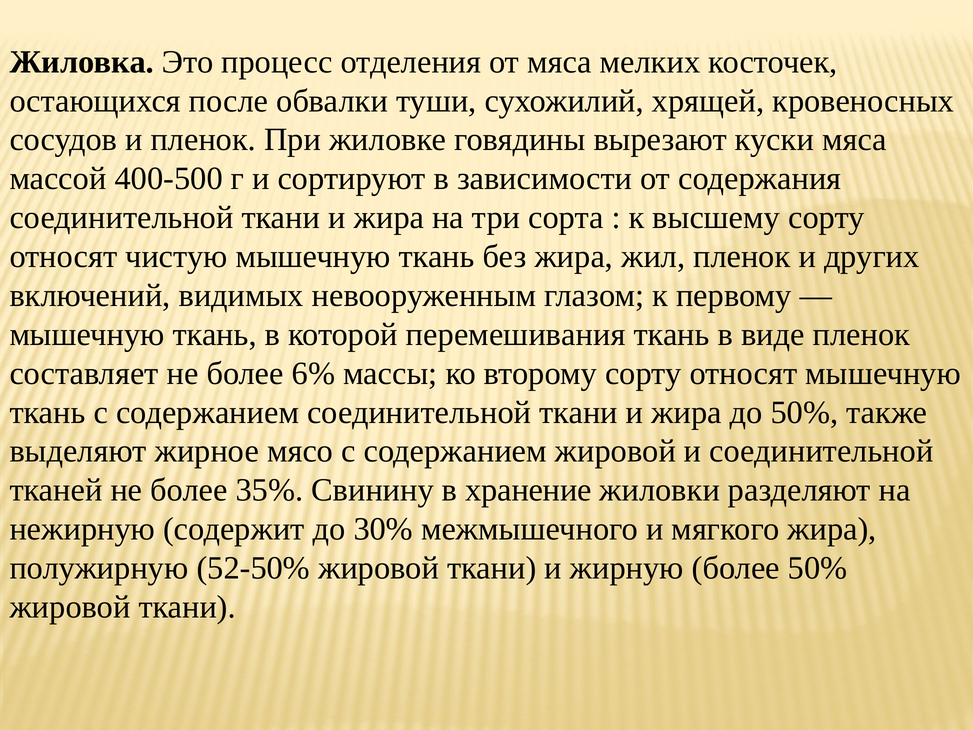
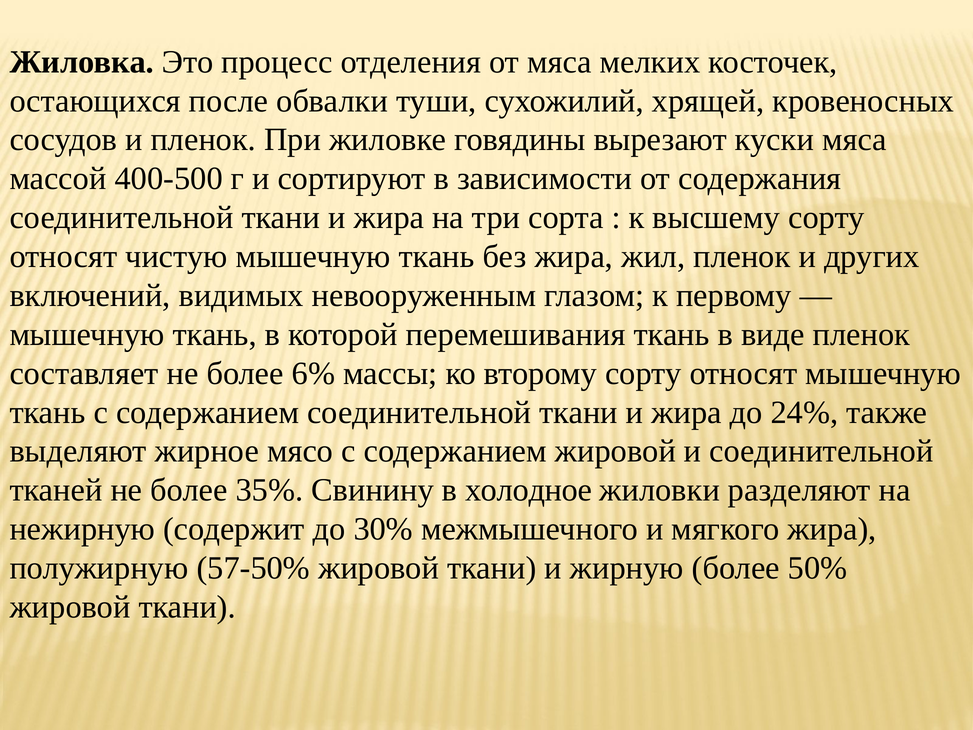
до 50%: 50% -> 24% (804, 412)
хранение: хранение -> холодное (529, 490)
52-50%: 52-50% -> 57-50% (253, 568)
